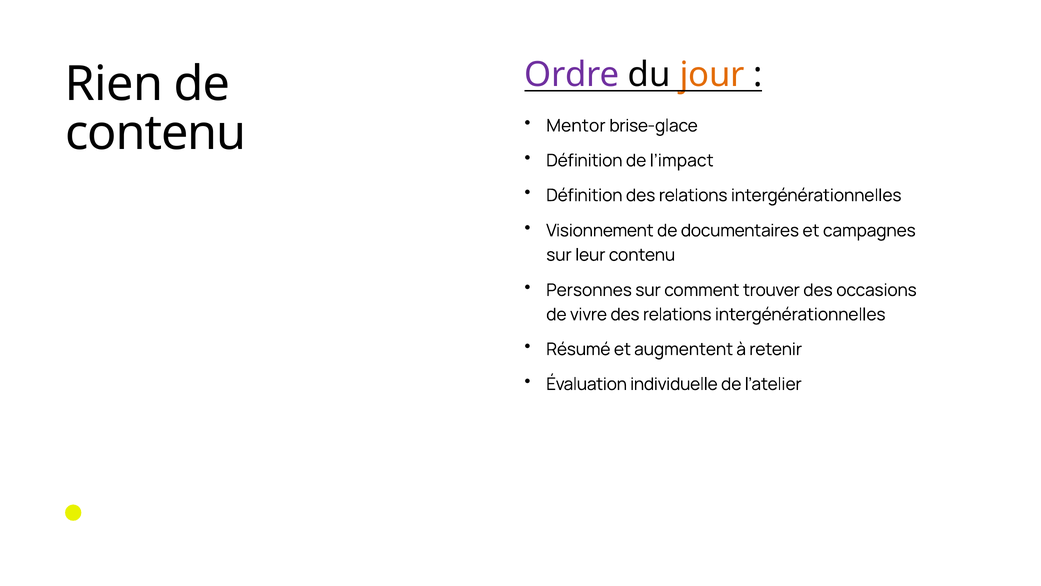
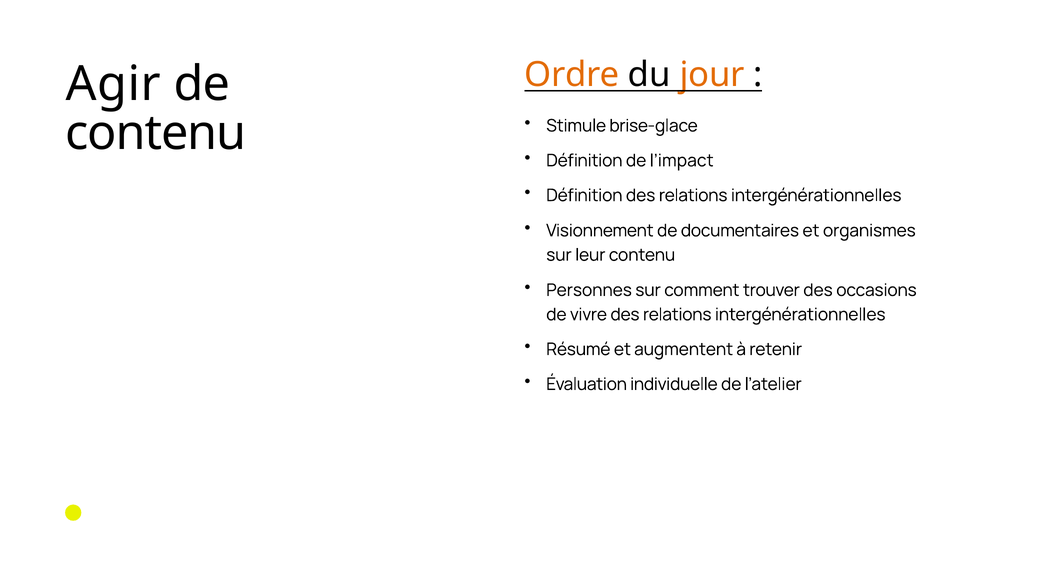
Ordre colour: purple -> orange (572, 75)
Rien: Rien -> Agir (113, 84)
Mentor: Mentor -> Stimule (576, 126)
campagnes: campagnes -> organismes (869, 230)
